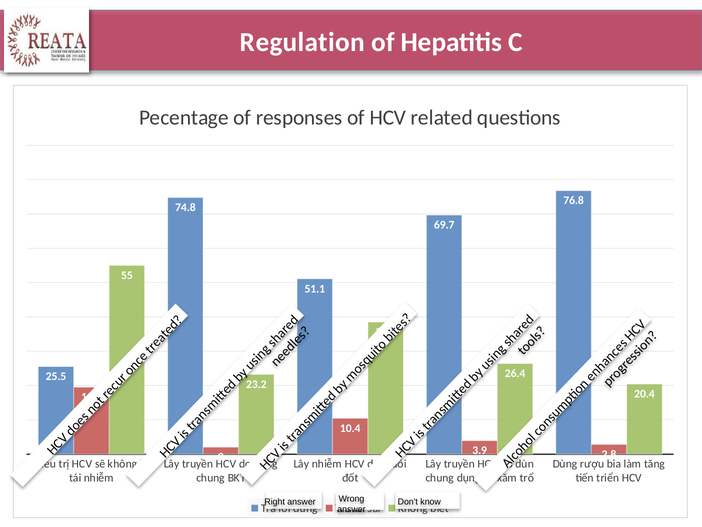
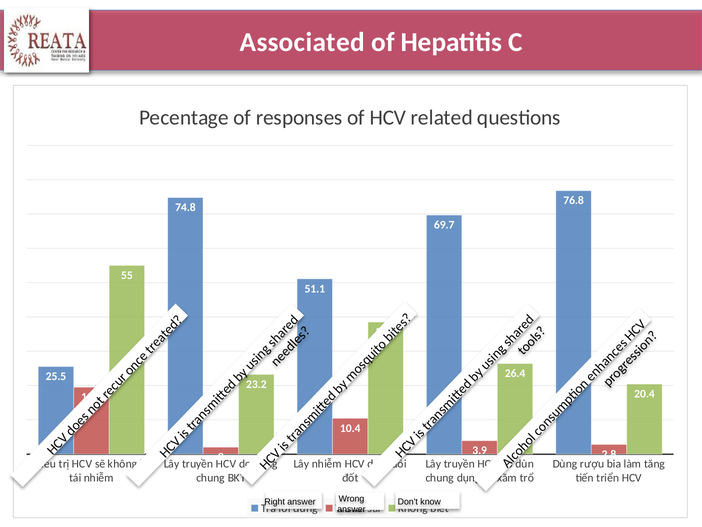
Regulation: Regulation -> Associated (302, 42)
